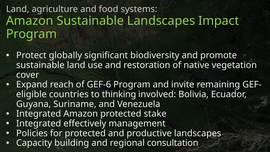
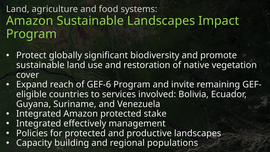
thinking: thinking -> services (119, 94)
consultation: consultation -> populations (173, 143)
